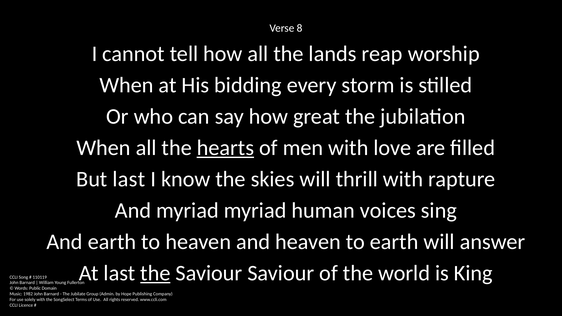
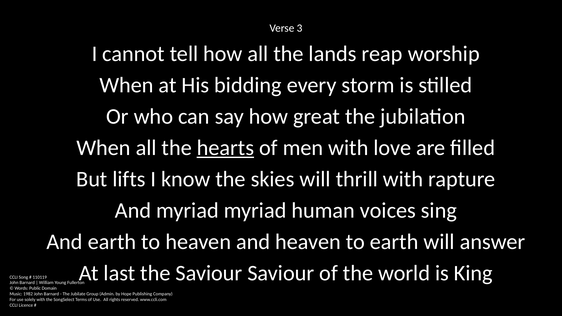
8: 8 -> 3 (300, 28)
But last: last -> lifts (129, 179)
the underline: present -> none (155, 273)
